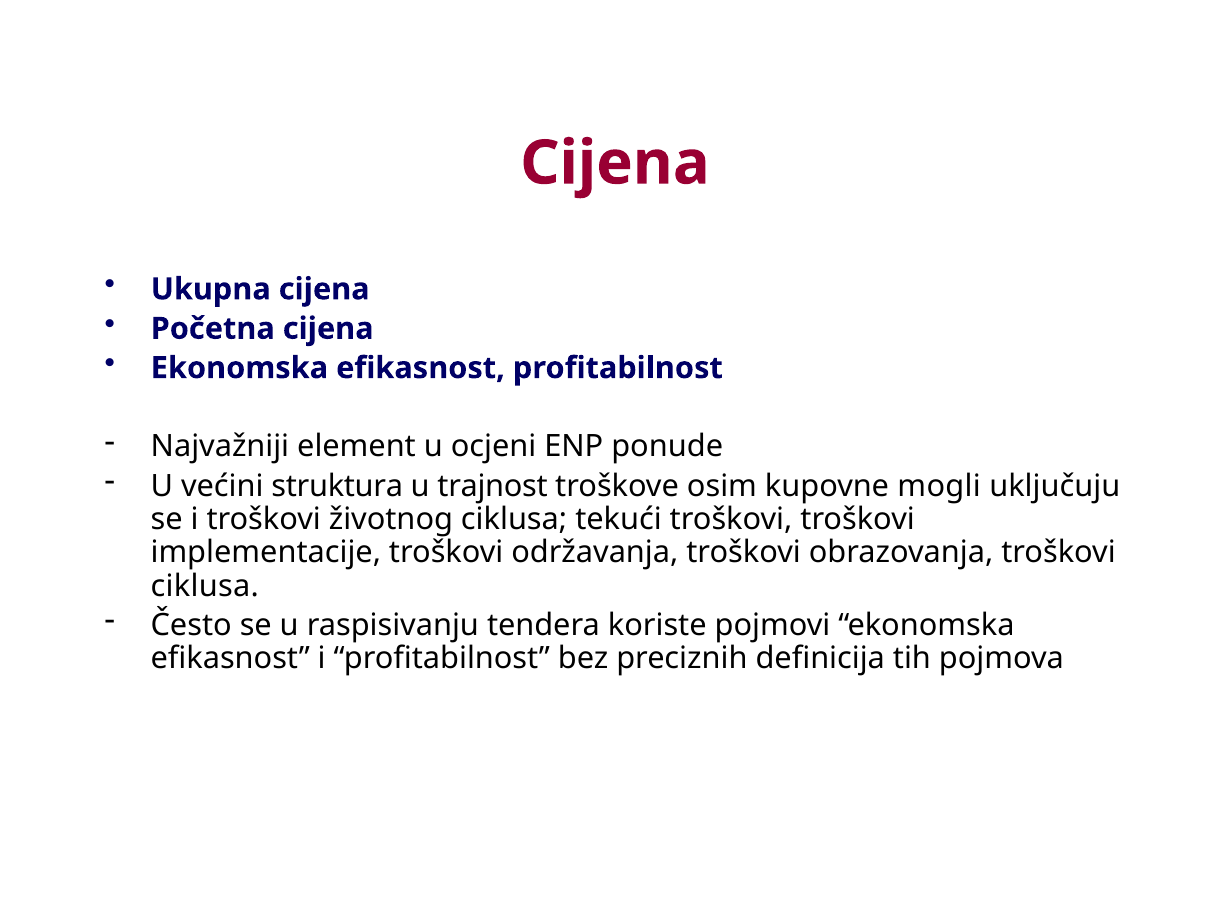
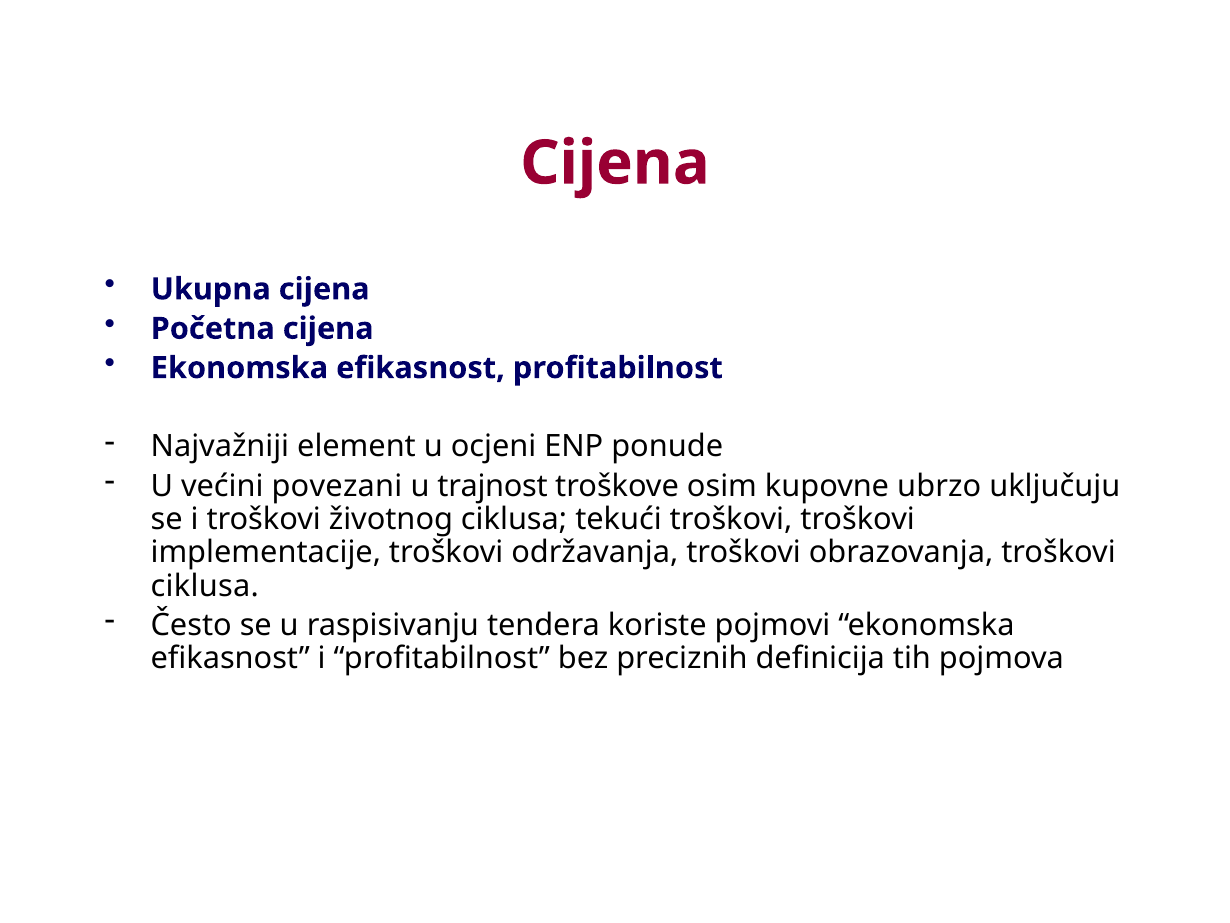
struktura: struktura -> povezani (337, 486)
mogli: mogli -> ubrzo (939, 486)
